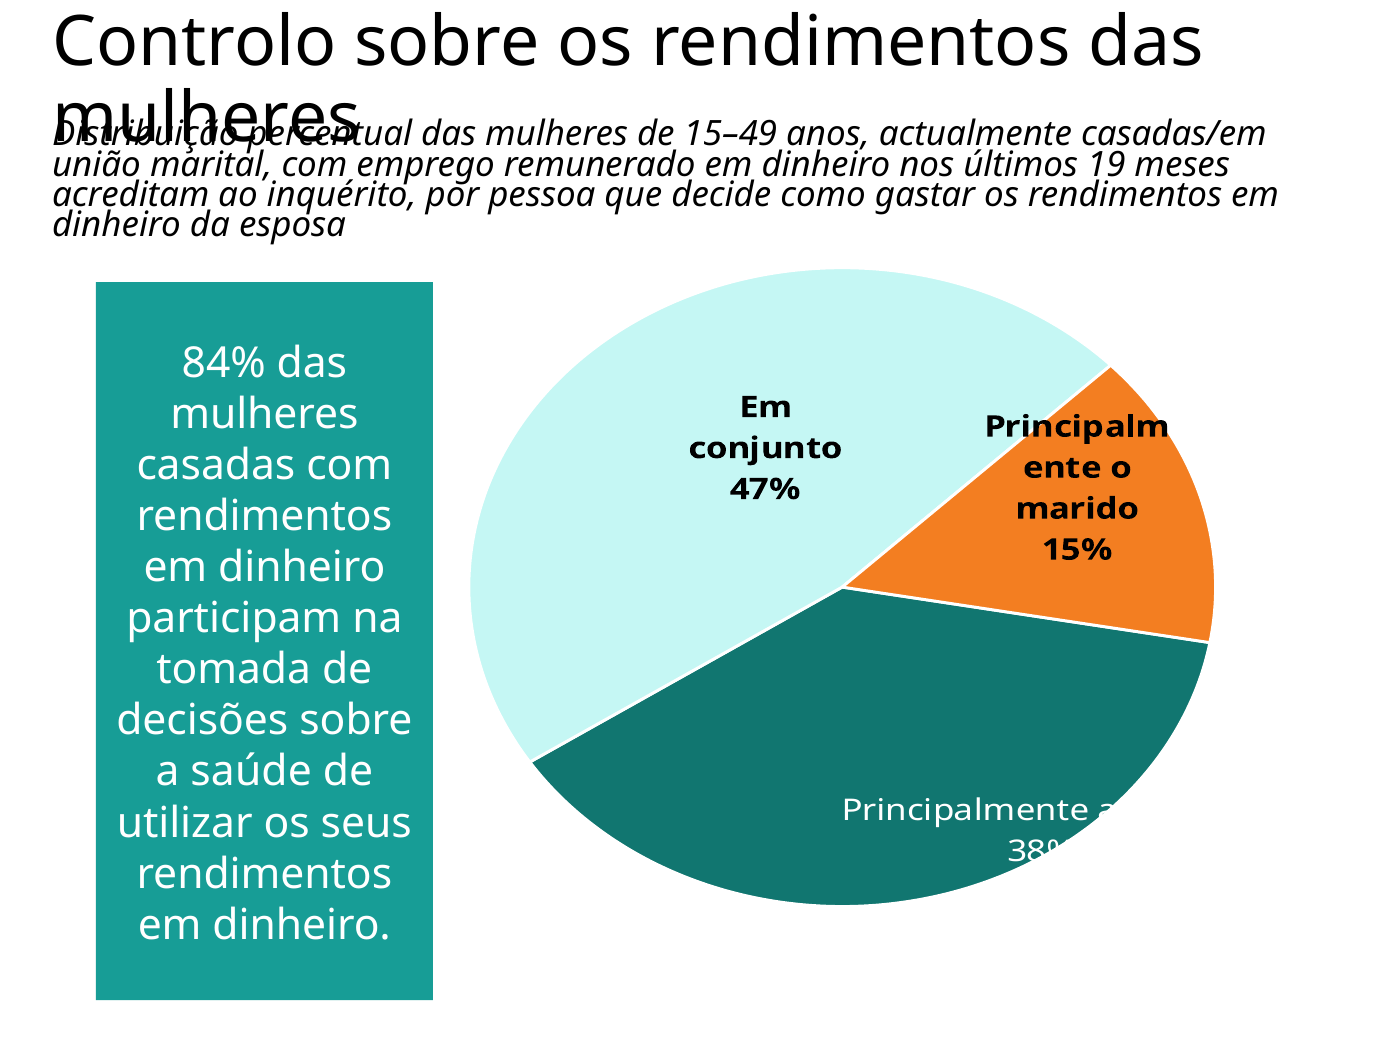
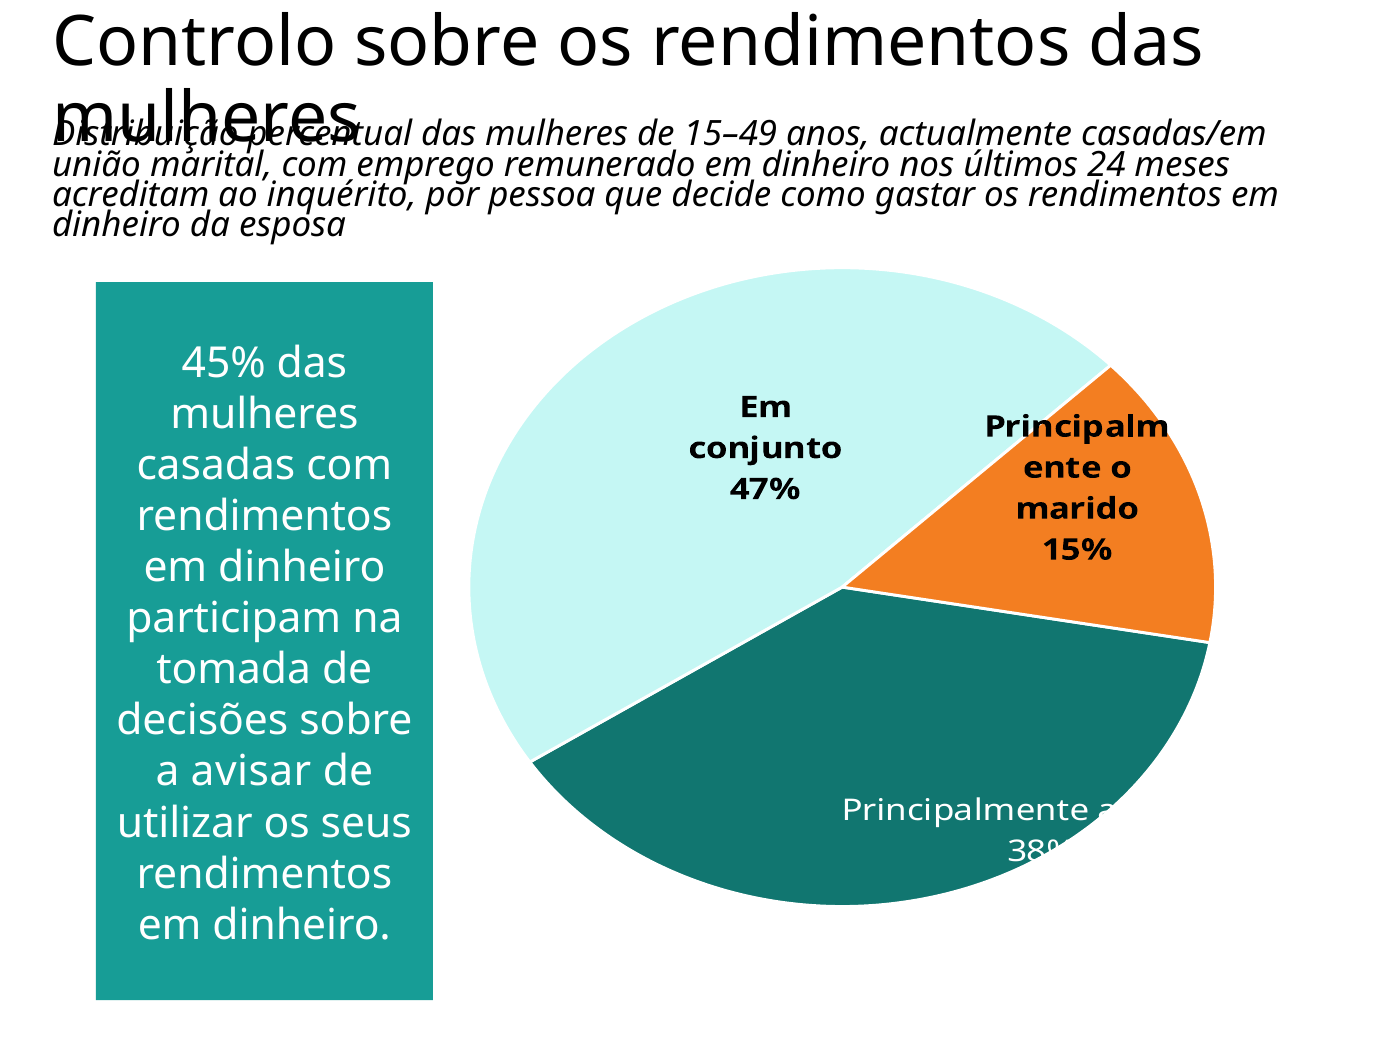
19: 19 -> 24 (1106, 164)
84%: 84% -> 45% (224, 363)
saúde: saúde -> avisar (251, 771)
